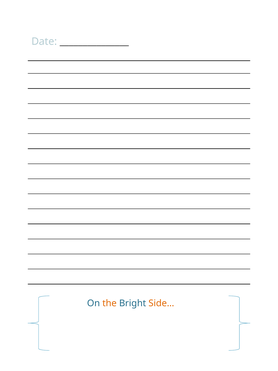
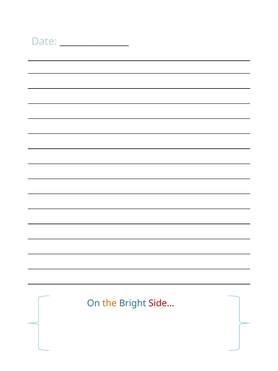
Side… colour: orange -> red (161, 303)
